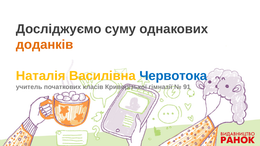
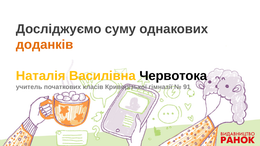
Червотока colour: blue -> black (173, 76)
